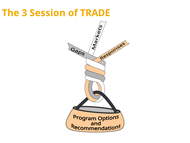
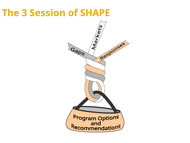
TRADE: TRADE -> SHAPE (95, 13)
